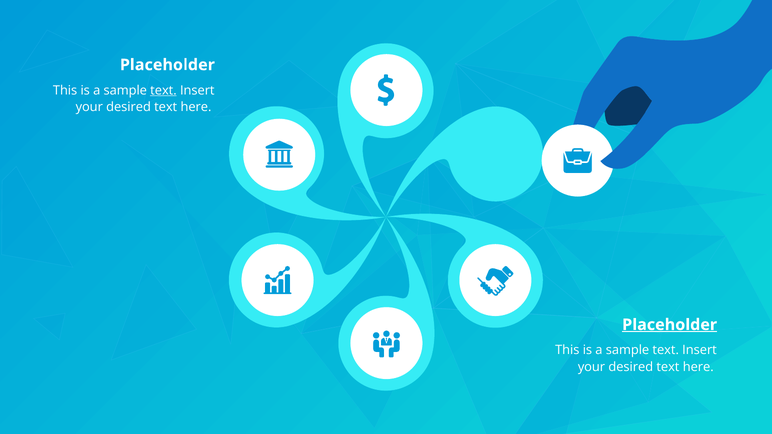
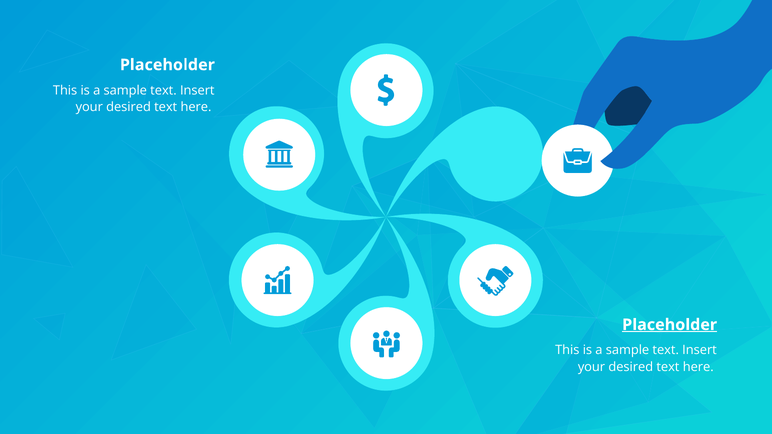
text underline: present -> none (163, 90)
